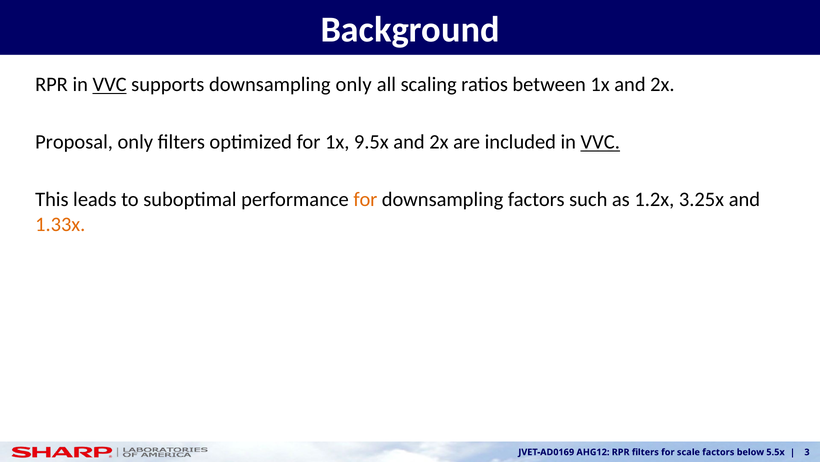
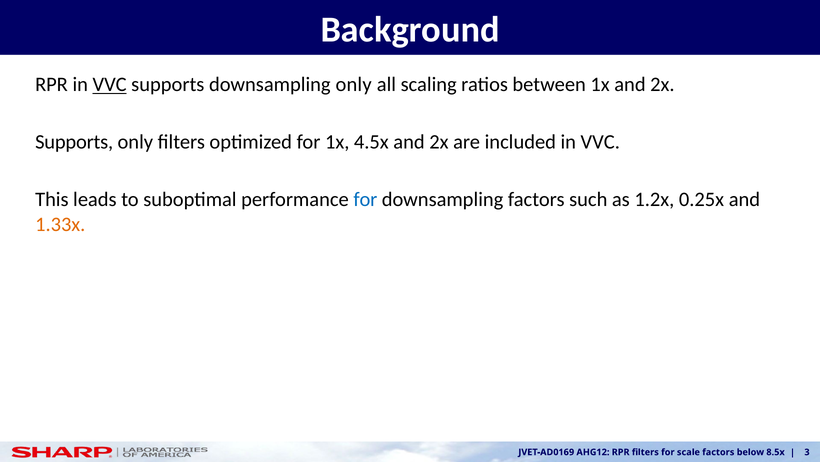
Proposal: Proposal -> Supports (74, 142)
9.5x: 9.5x -> 4.5x (371, 142)
VVC underline: present -> none (600, 142)
for colour: orange -> blue (365, 199)
3.25x: 3.25x -> 0.25x (702, 199)
5.5x: 5.5x -> 8.5x (776, 451)
